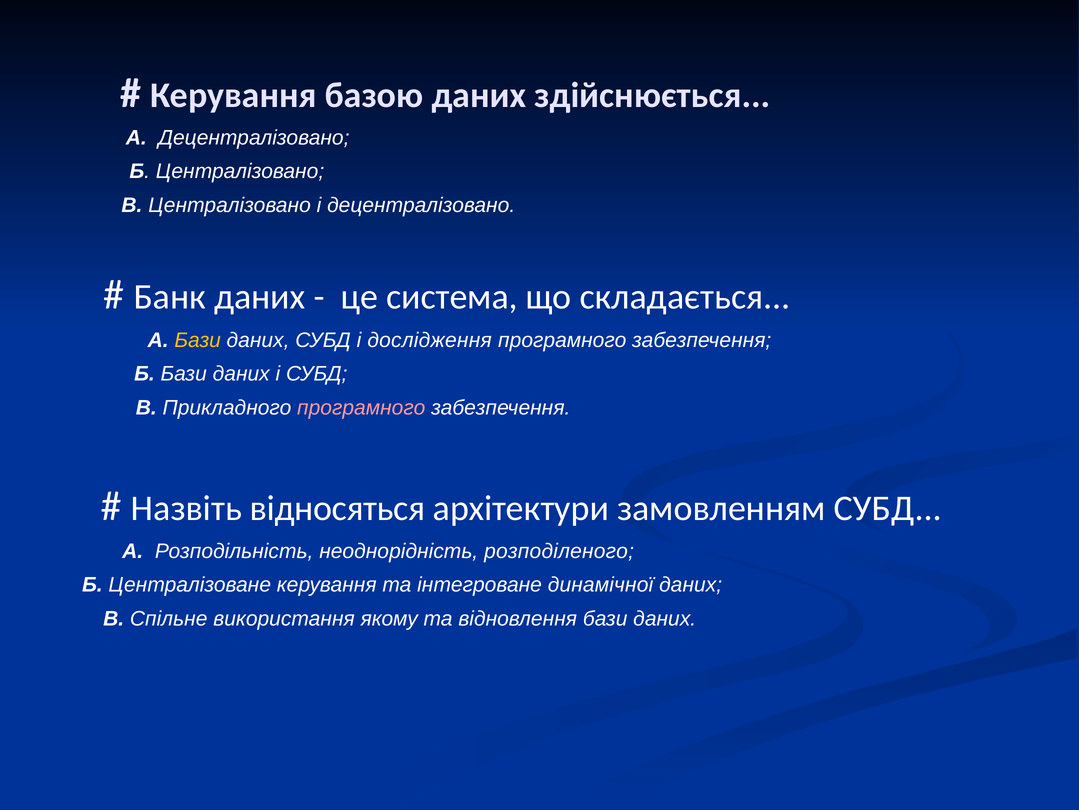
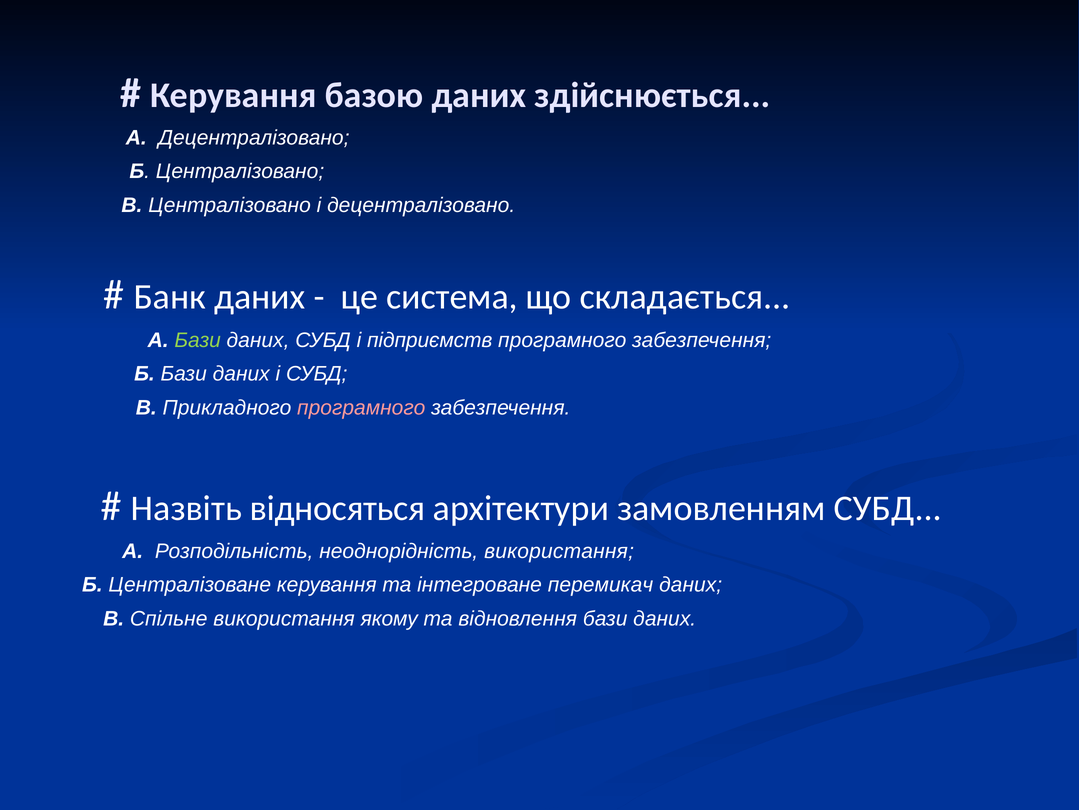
Бази colour: yellow -> light green (198, 340)
дослідження: дослідження -> підприємств (430, 340)
неоднорідність розподіленого: розподіленого -> використання (559, 551)
динамічної: динамічної -> перемикач (601, 584)
